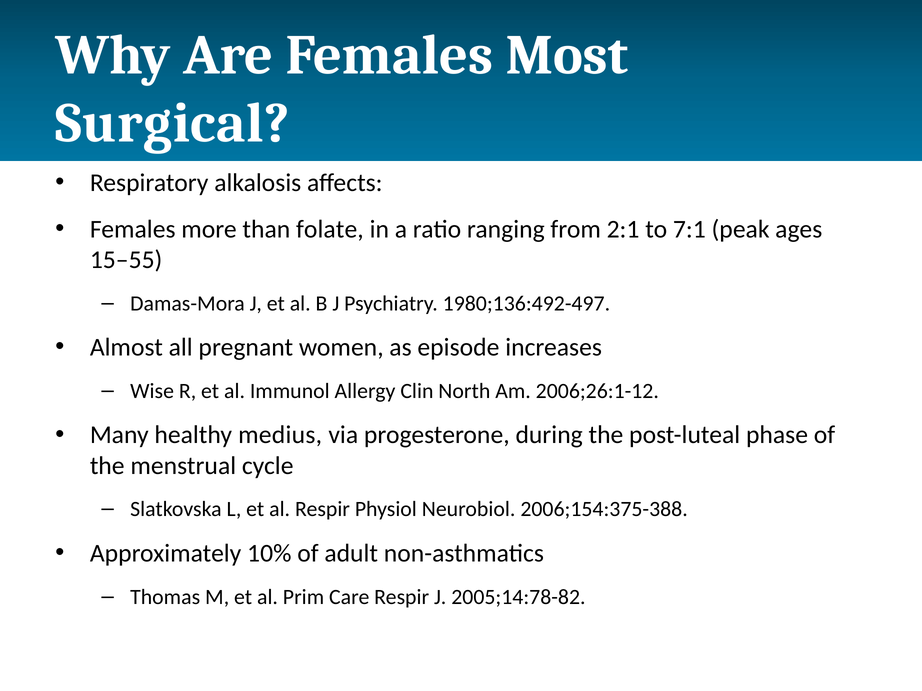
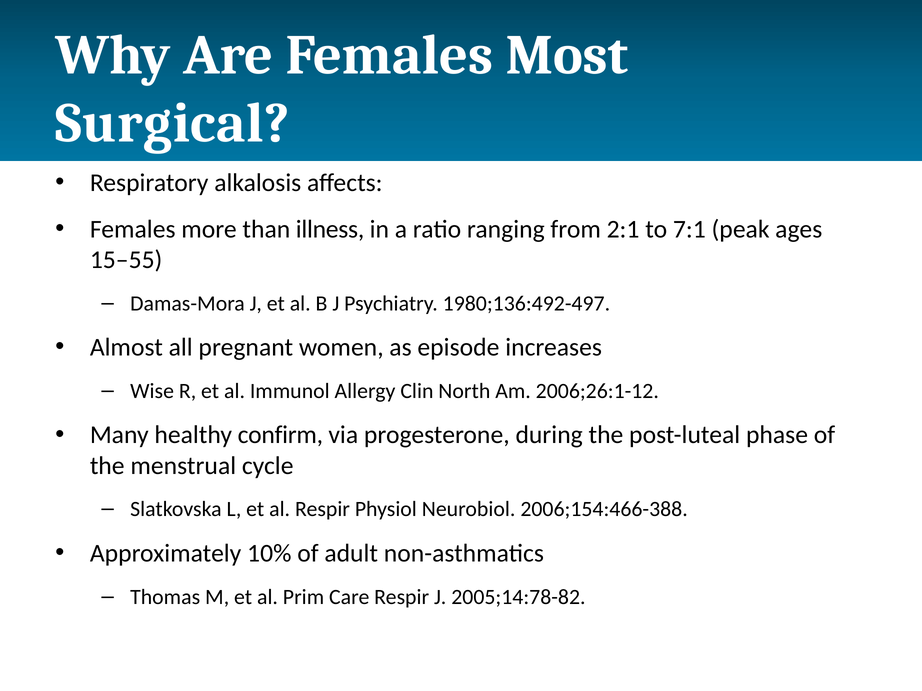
folate: folate -> illness (330, 229)
medius: medius -> confirm (280, 435)
2006;154:375-388: 2006;154:375-388 -> 2006;154:466-388 (604, 510)
